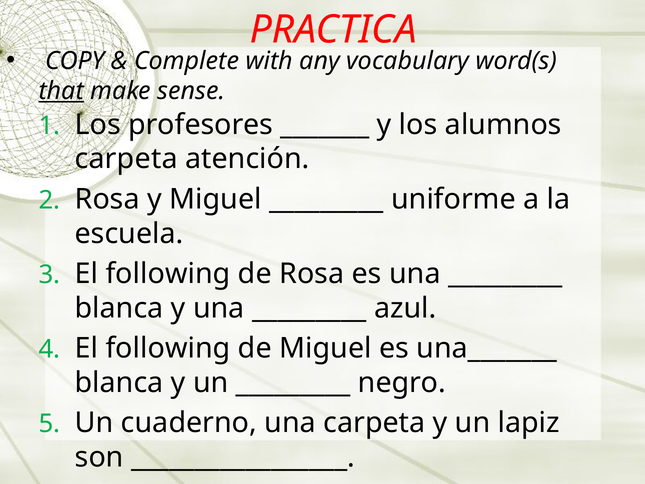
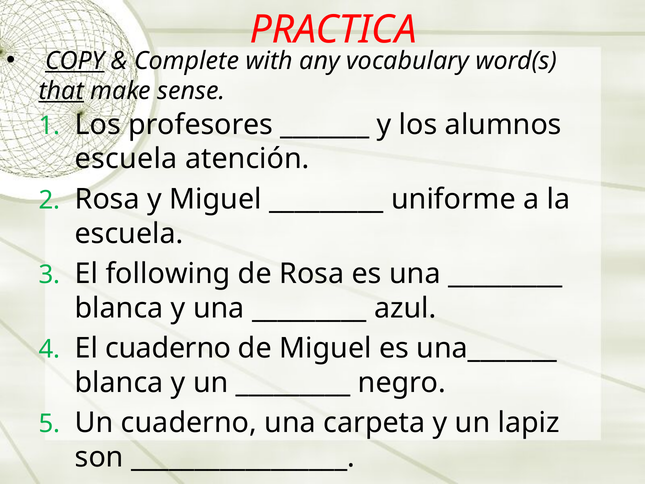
COPY underline: none -> present (75, 61)
carpeta: carpeta -> escuela (126, 159)
following: following -> cuaderno (168, 348)
